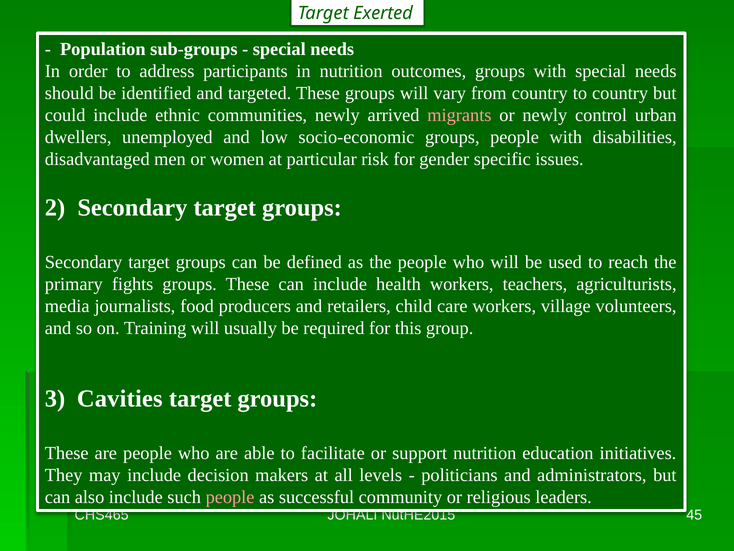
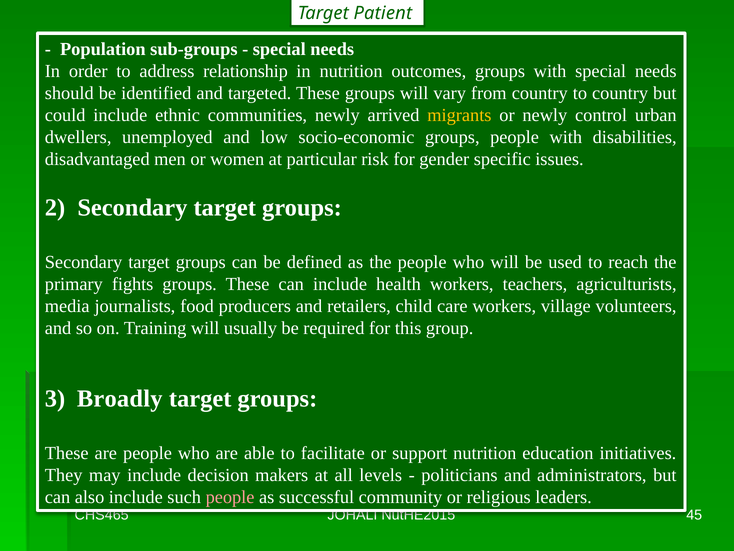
Exerted: Exerted -> Patient (383, 13)
participants: participants -> relationship (245, 71)
migrants colour: pink -> yellow (459, 115)
Cavities: Cavities -> Broadly (120, 398)
